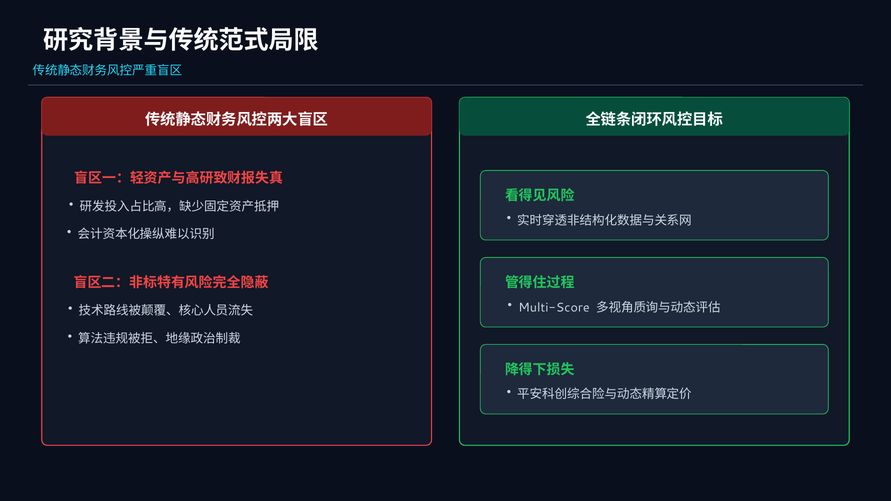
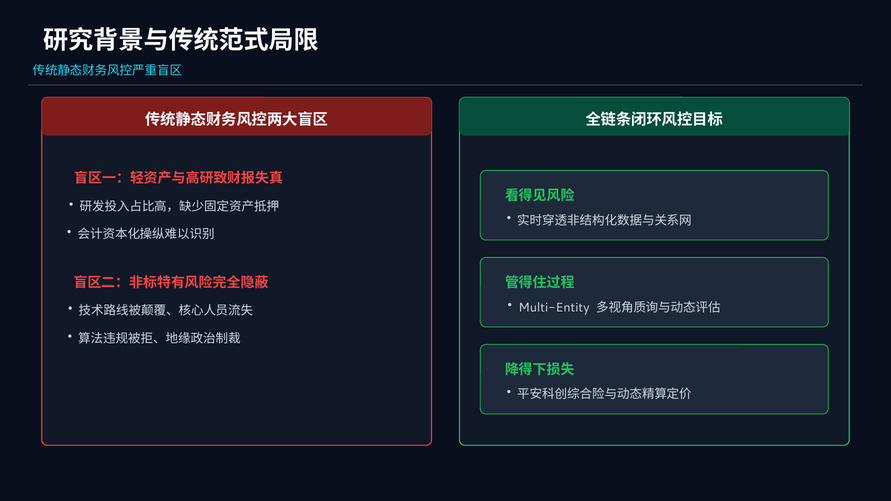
Multi-Score: Multi-Score -> Multi-Entity (554, 307)
